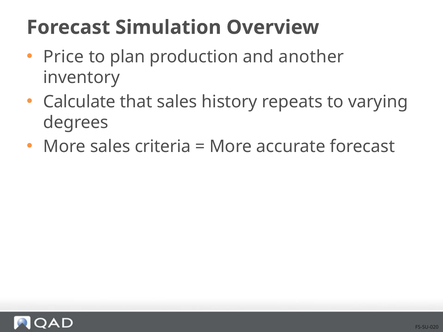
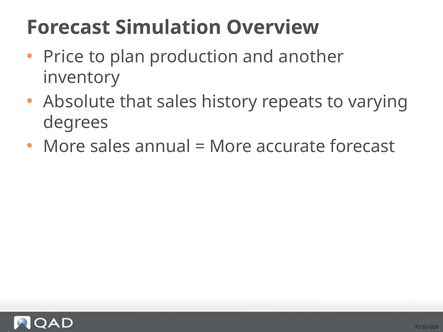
Calculate: Calculate -> Absolute (79, 102)
criteria: criteria -> annual (163, 147)
